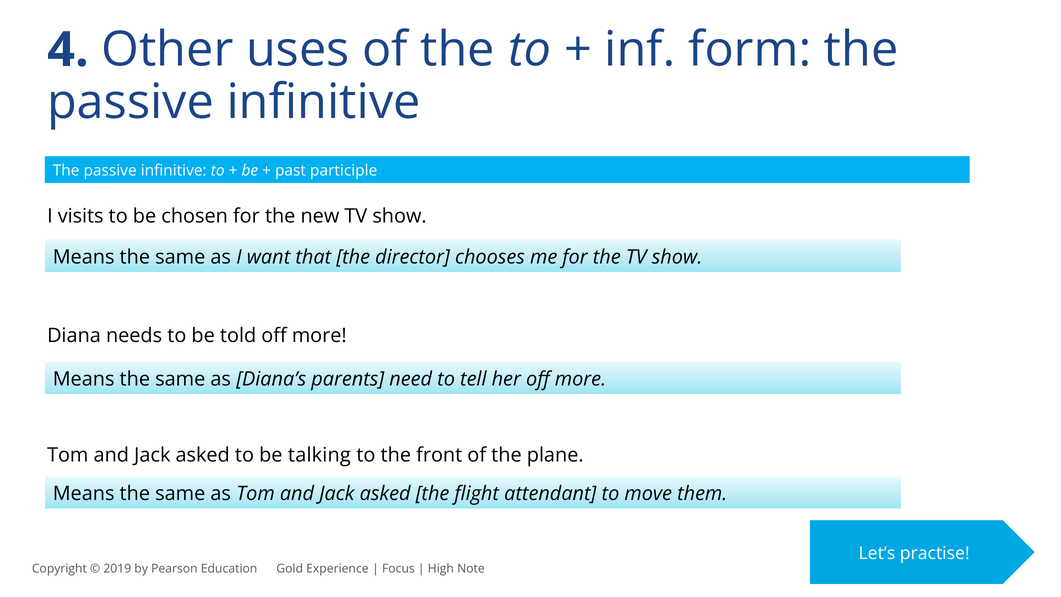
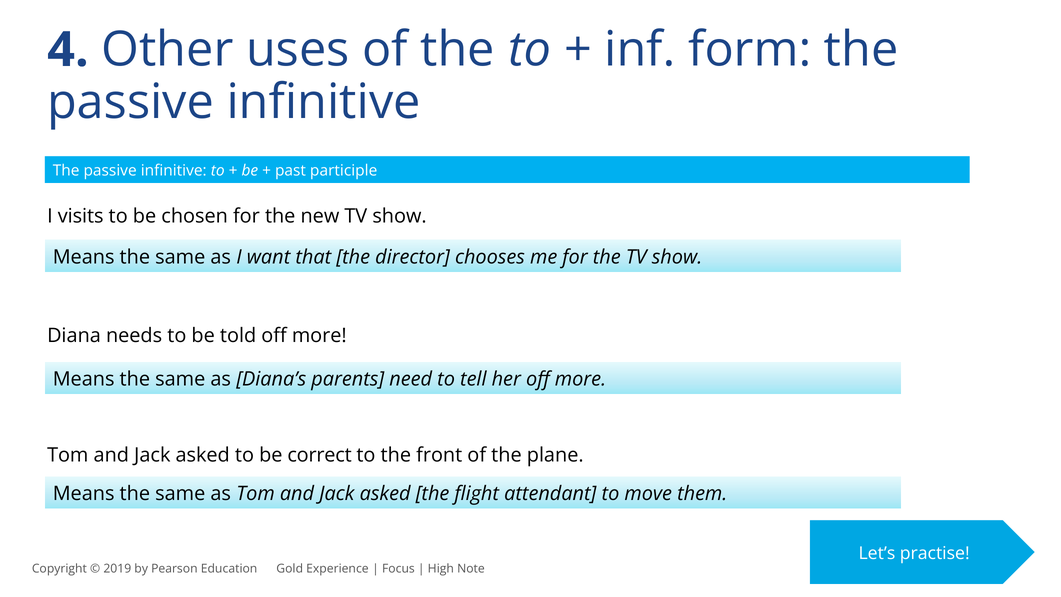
talking: talking -> correct (320, 455)
